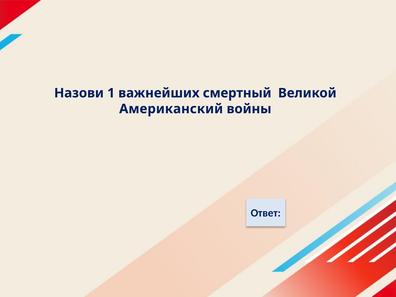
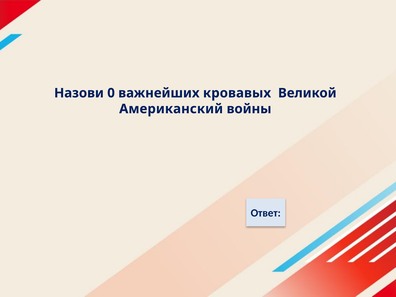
1: 1 -> 0 (111, 93)
смертный: смертный -> кровавых (237, 93)
